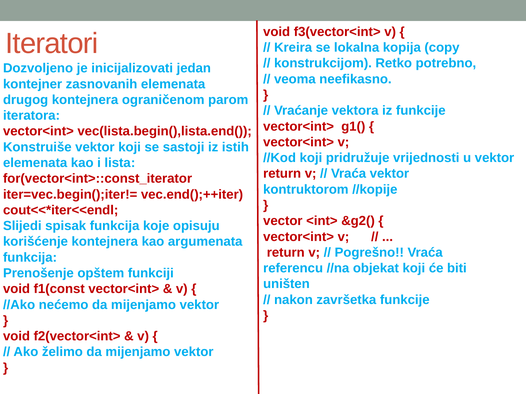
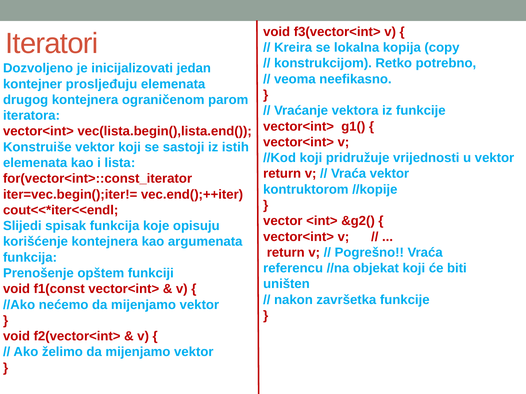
zasnovanih: zasnovanih -> prosljeđuju (101, 84)
